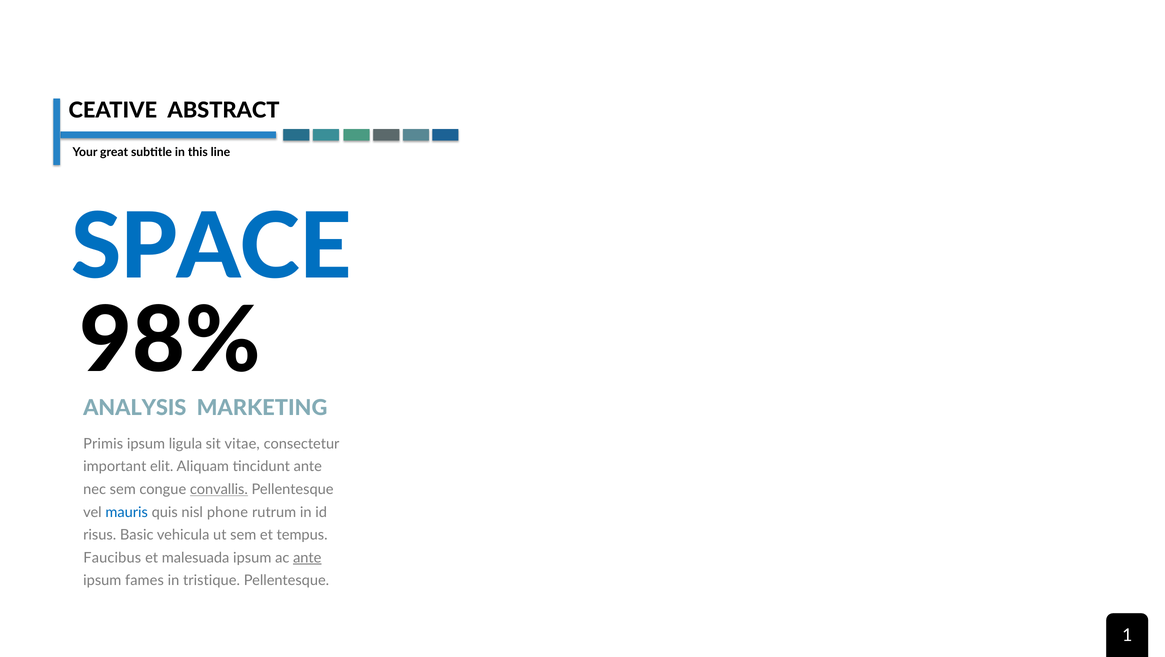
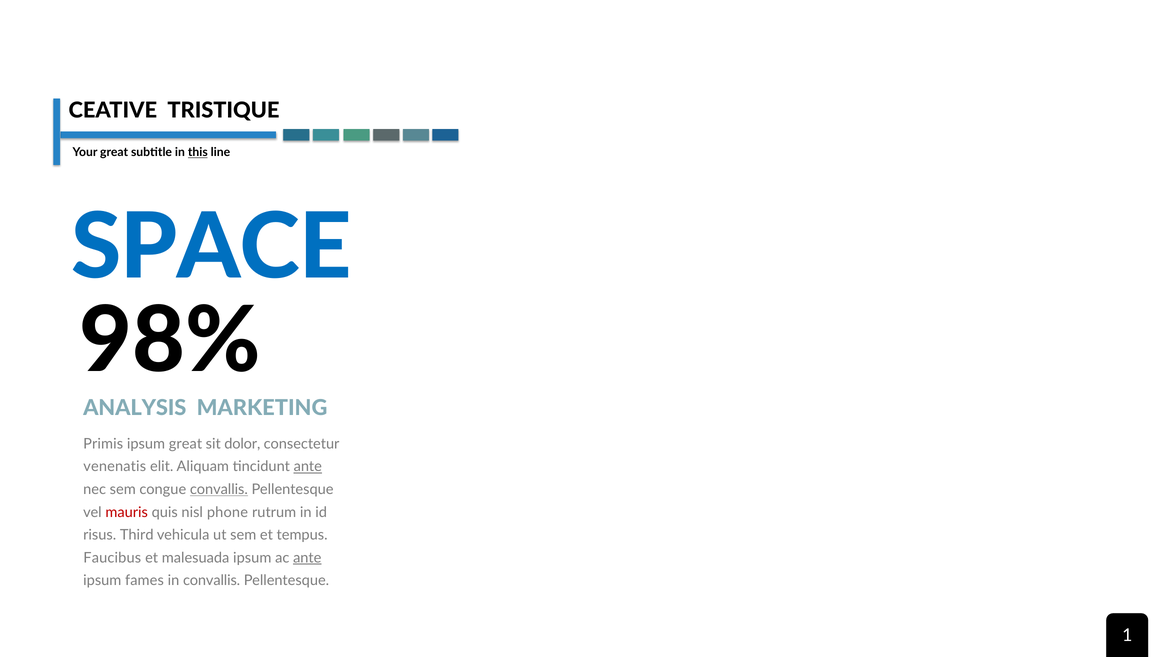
ABSTRACT: ABSTRACT -> TRISTIQUE (223, 110)
this underline: none -> present (198, 152)
ipsum ligula: ligula -> great (185, 444)
vitae: vitae -> dolor (242, 444)
important: important -> venenatis (115, 467)
ante underline: none -> present (308, 467)
mauris colour: blue -> red (127, 512)
Basic: Basic -> Third (137, 535)
in tristique: tristique -> convallis (212, 580)
